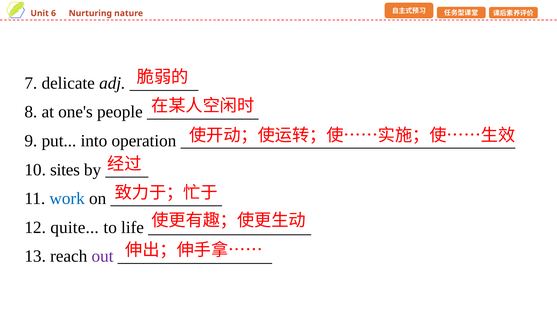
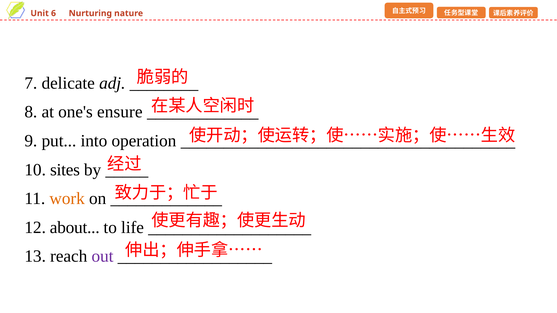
people: people -> ensure (120, 112)
work colour: blue -> orange (67, 199)
quite: quite -> about (75, 228)
